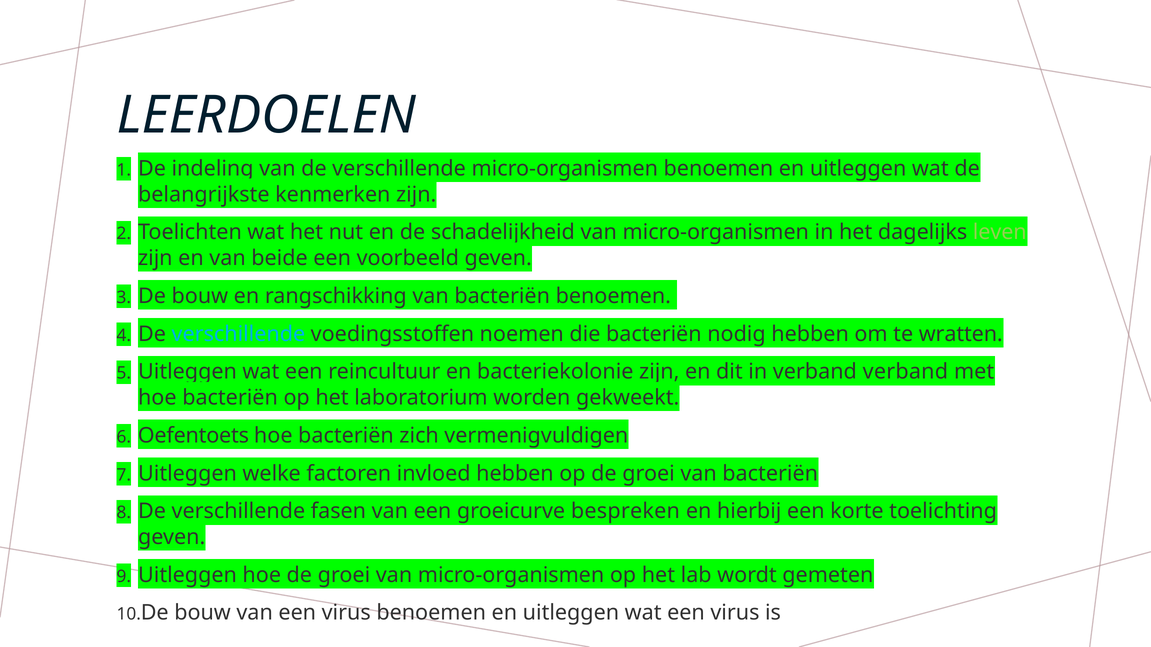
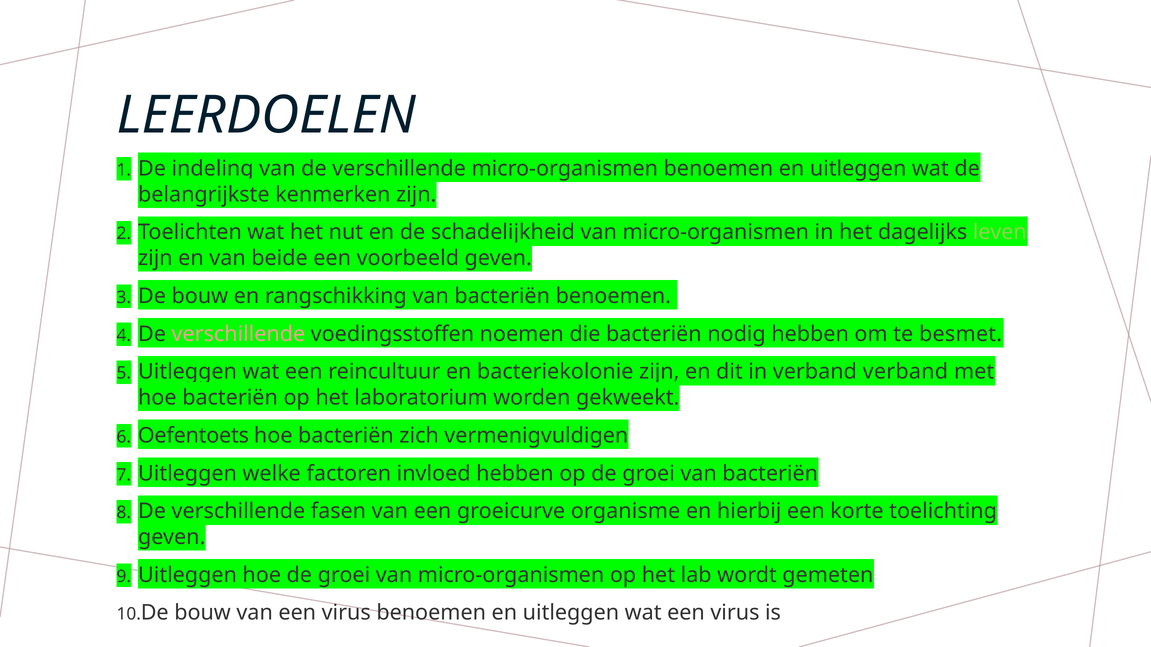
verschillende colour: light blue -> pink (238, 334)
wratten: wratten -> besmet (961, 334)
bespreken: bespreken -> organisme (625, 512)
